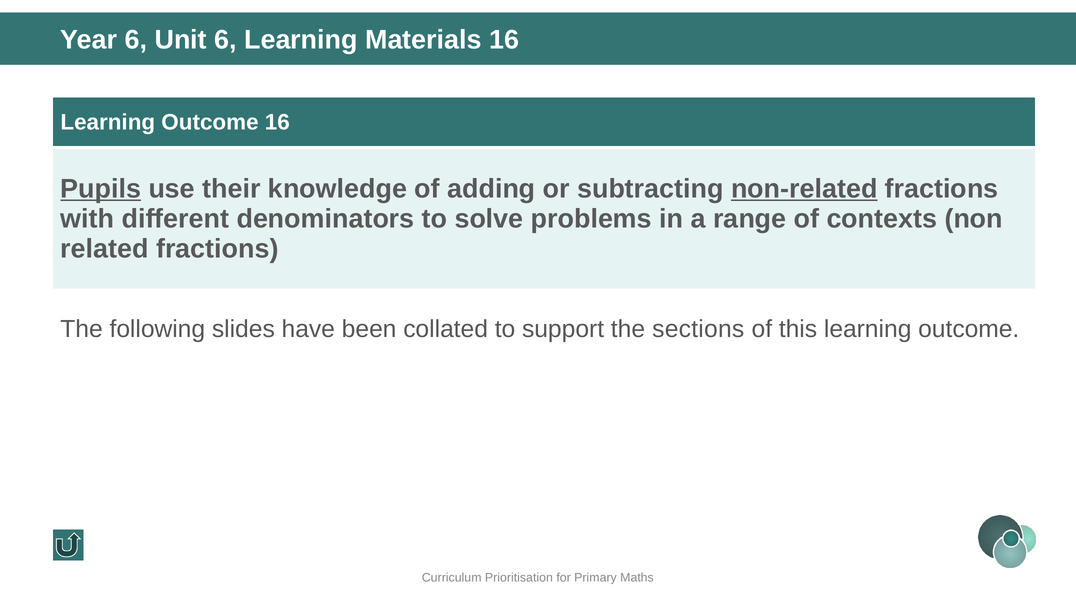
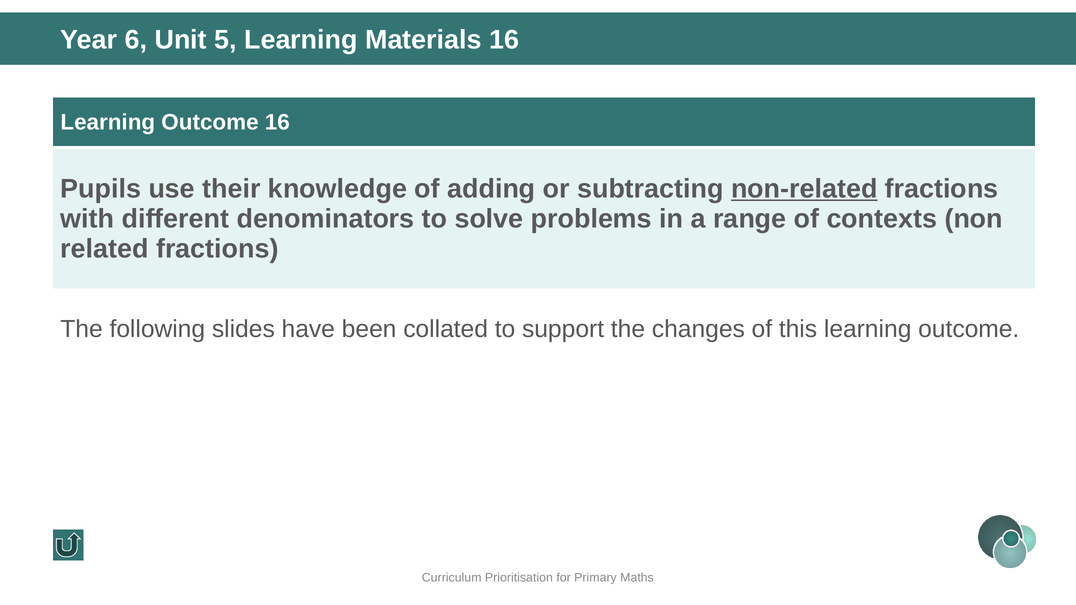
Unit 6: 6 -> 5 (225, 40)
Pupils underline: present -> none (101, 189)
sections: sections -> changes (698, 329)
